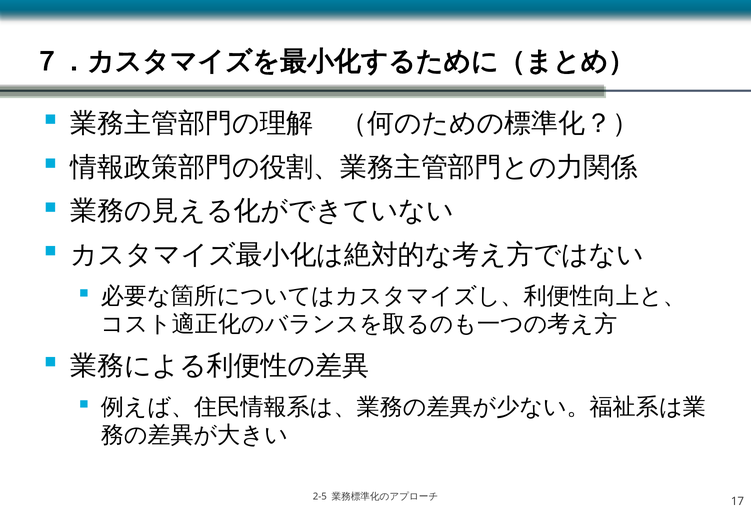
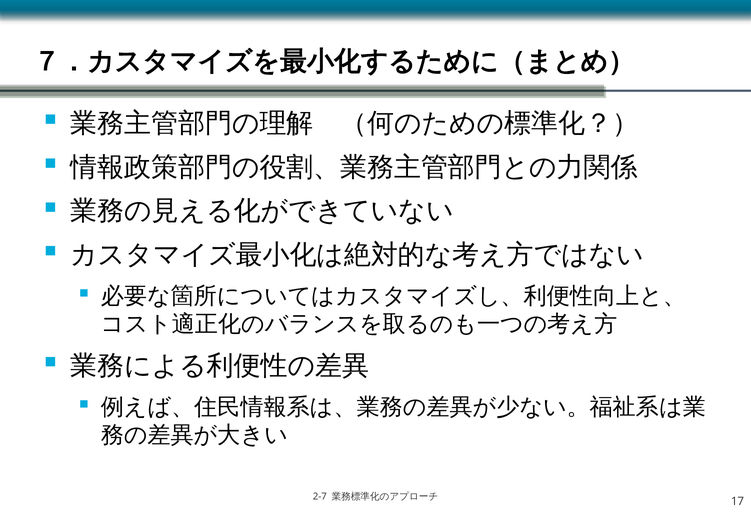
2-5: 2-5 -> 2-7 (320, 497)
